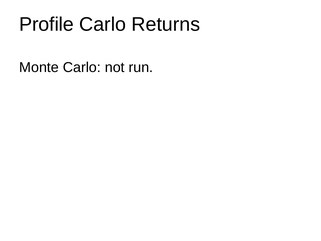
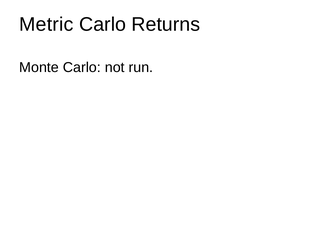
Profile: Profile -> Metric (46, 24)
